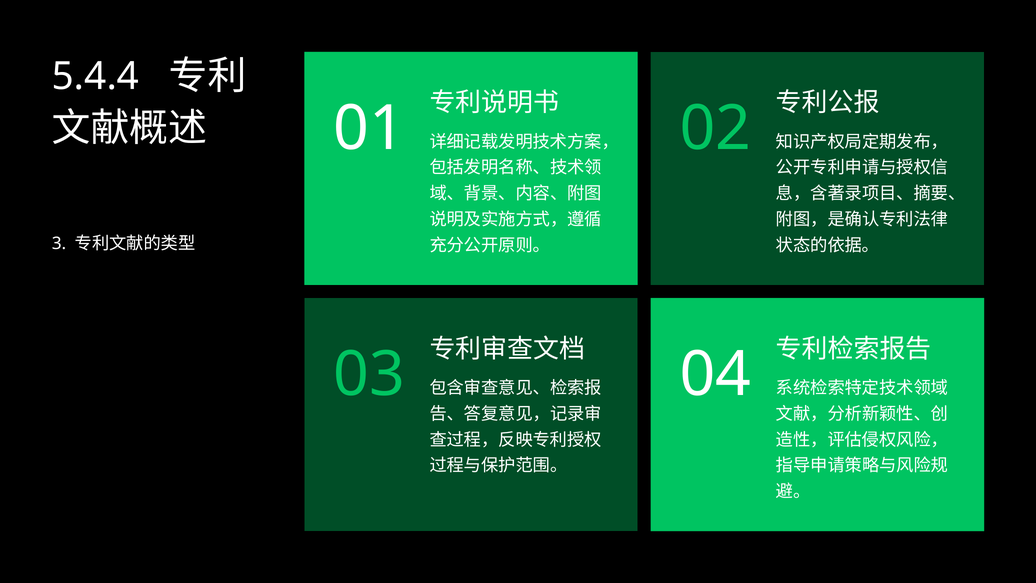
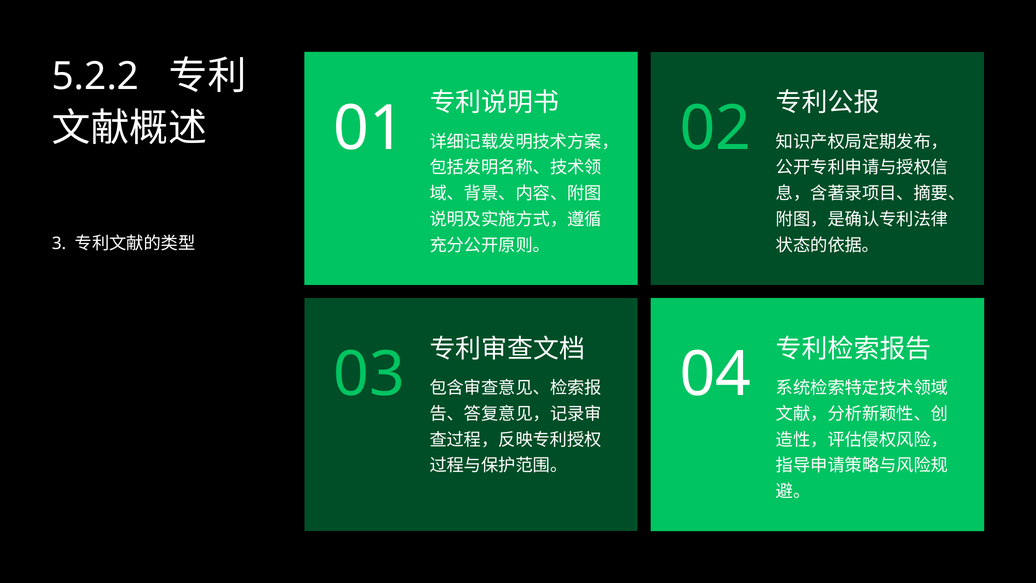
5.4.4: 5.4.4 -> 5.2.2 (96, 76)
